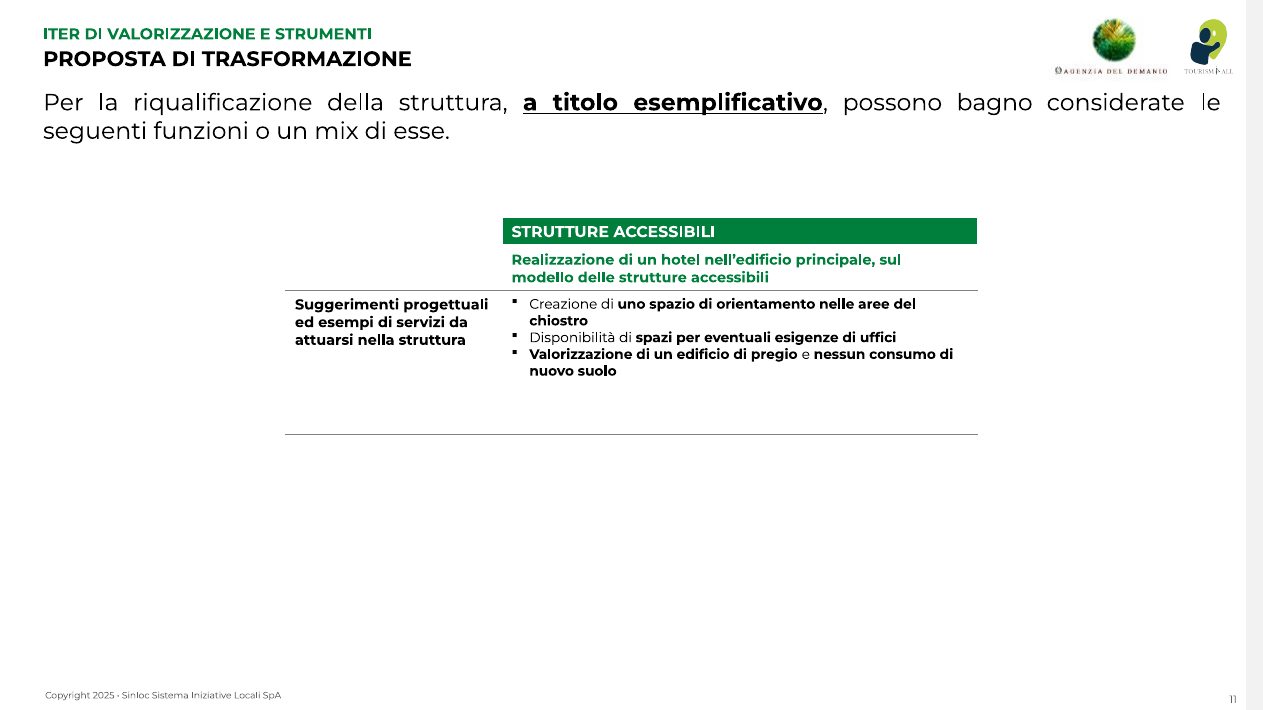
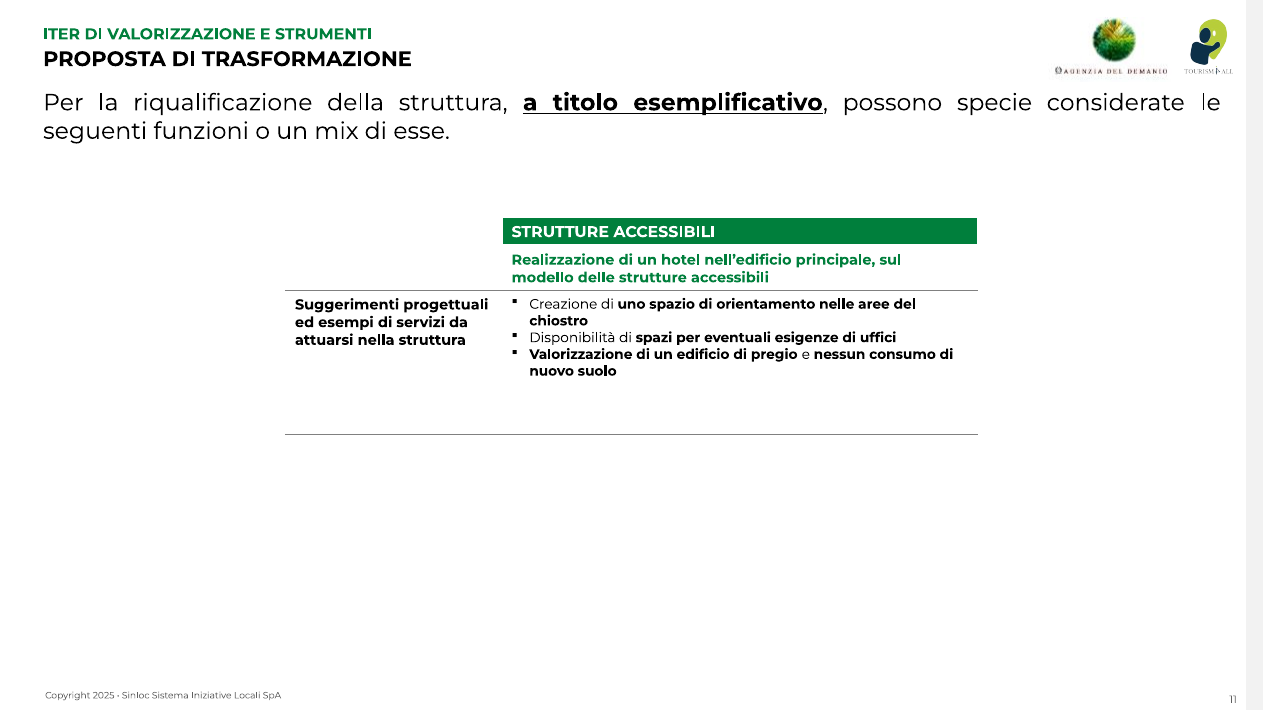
bagno: bagno -> specie (995, 103)
